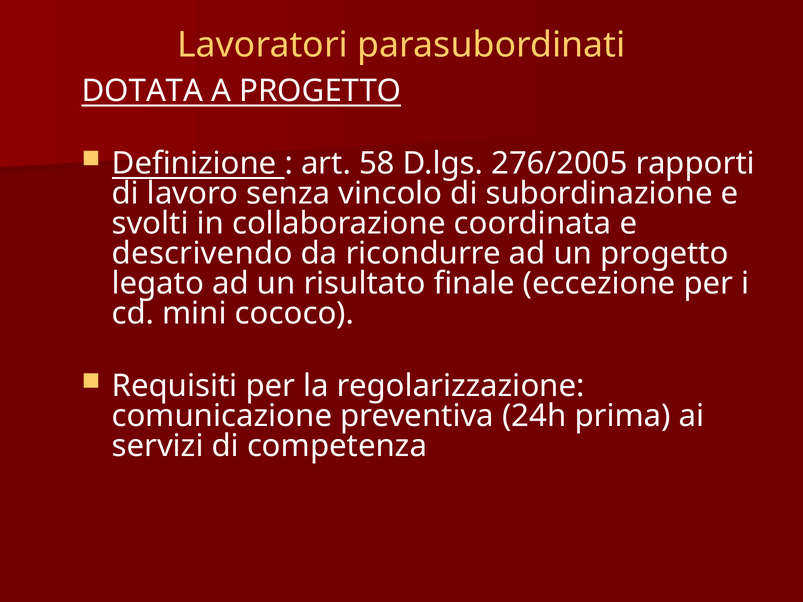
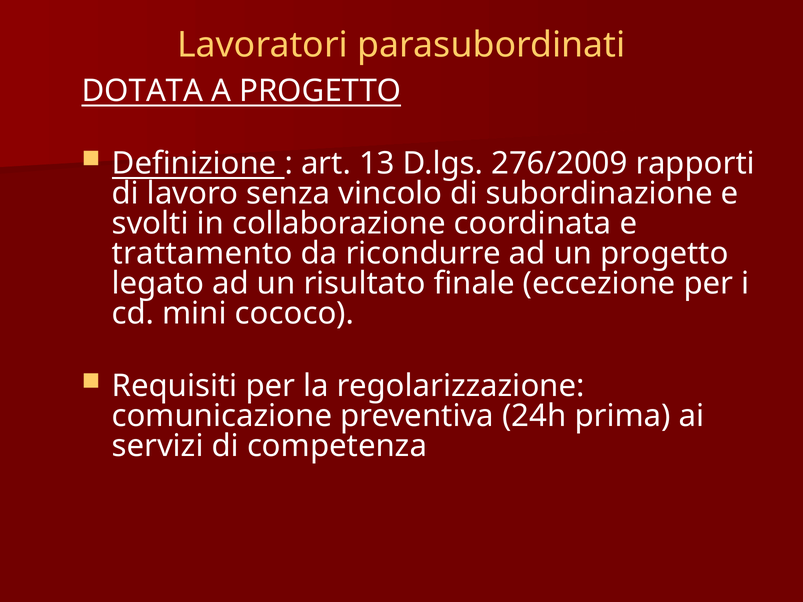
58: 58 -> 13 (377, 164)
276/2005: 276/2005 -> 276/2009 (559, 164)
descrivendo: descrivendo -> trattamento (202, 254)
